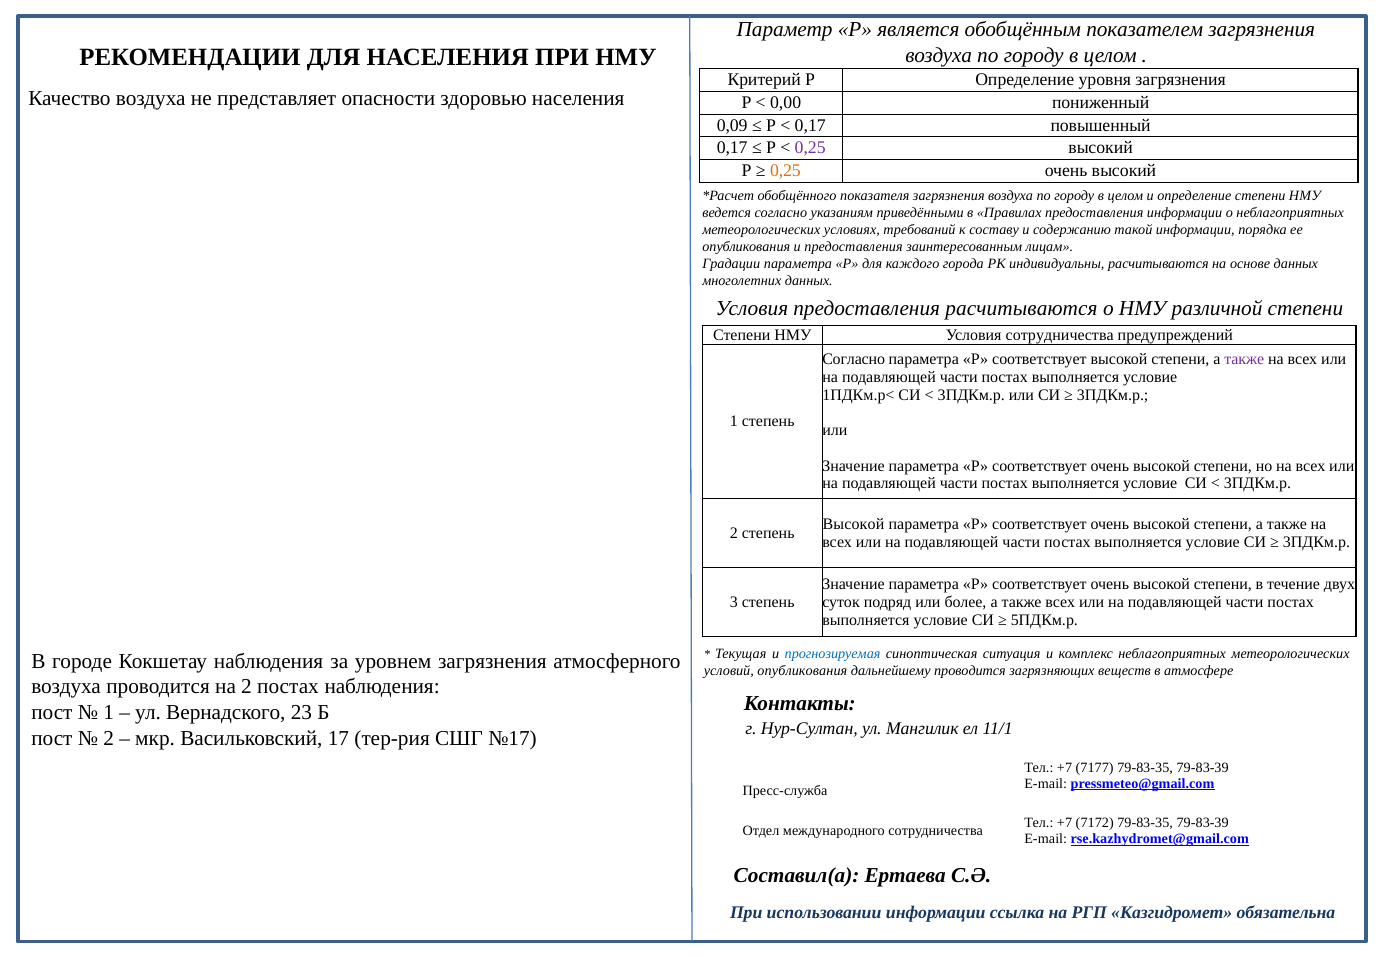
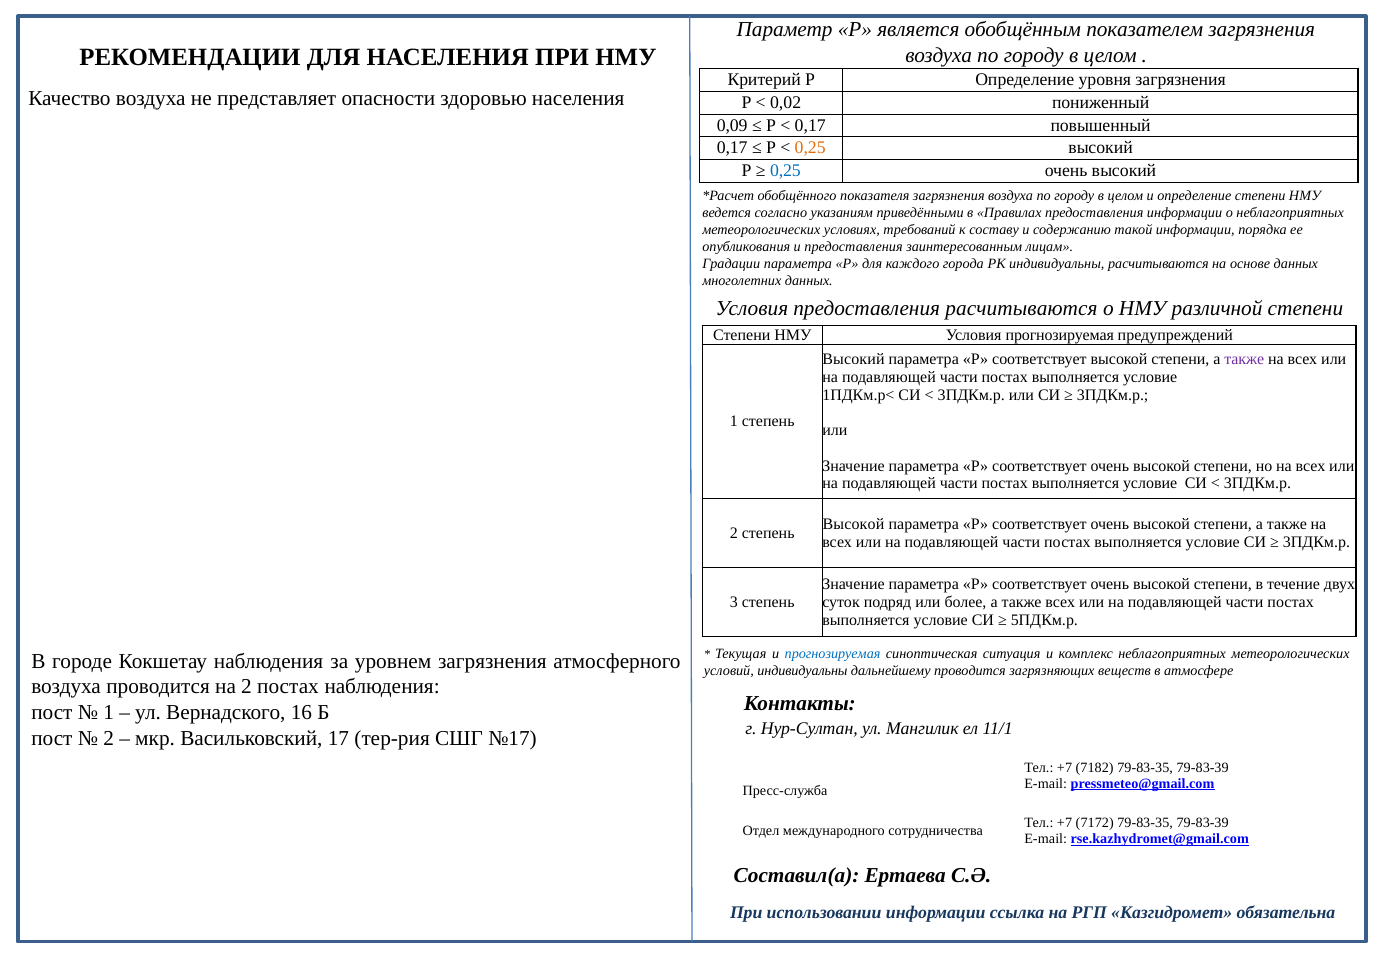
0,00: 0,00 -> 0,02 (786, 102)
0,25 colour: purple -> orange (810, 148)
0,25 colour: orange -> blue (785, 171)
Условия сотрудничества: сотрудничества -> прогнозируемая (1060, 335)
Согласно: Согласно -> Высокий (854, 360)
условий опубликования: опубликования -> индивидуальны (803, 671)
23: 23 -> 16 (301, 713)
7177: 7177 -> 7182 (1095, 768)
